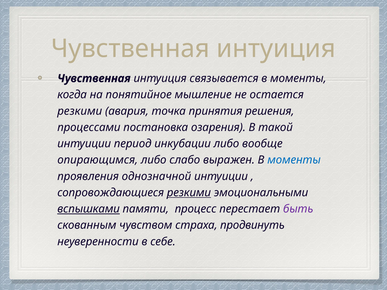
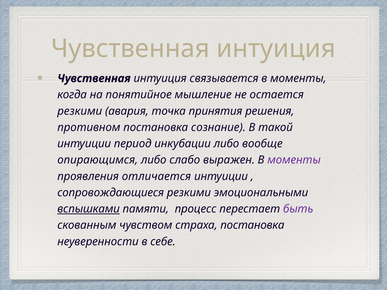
процессами: процессами -> противном (89, 127)
озарения: озарения -> сознание (218, 127)
моменты colour: blue -> purple (294, 160)
однозначной: однозначной -> отличается (156, 176)
резкими underline: present -> none (189, 193)
страха продвинуть: продвинуть -> постановка (252, 225)
